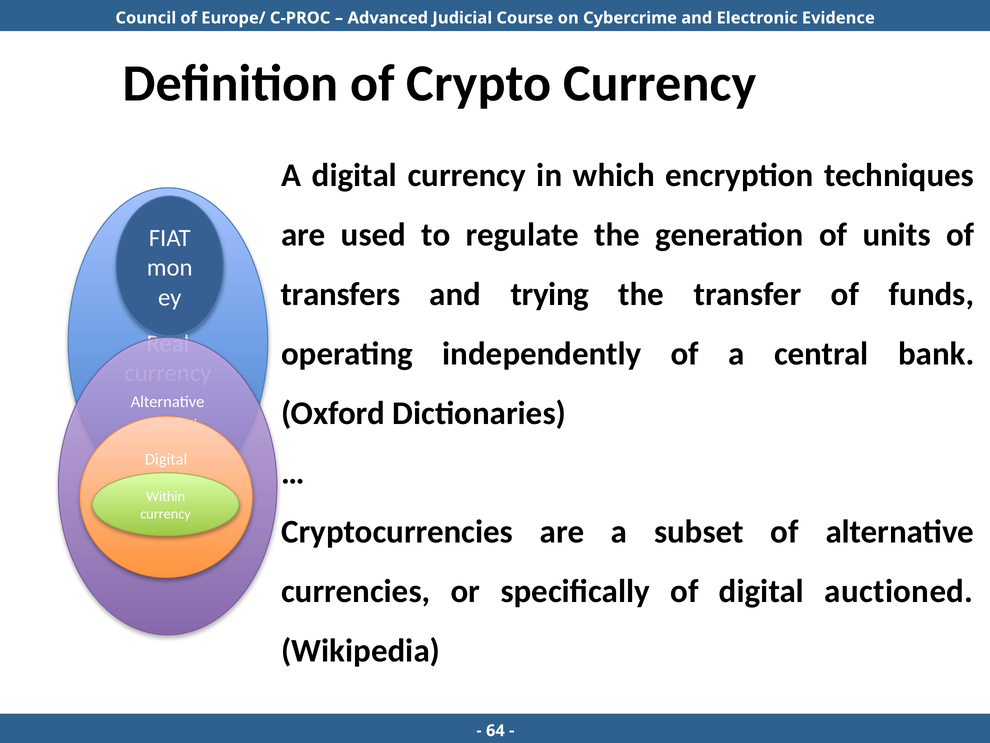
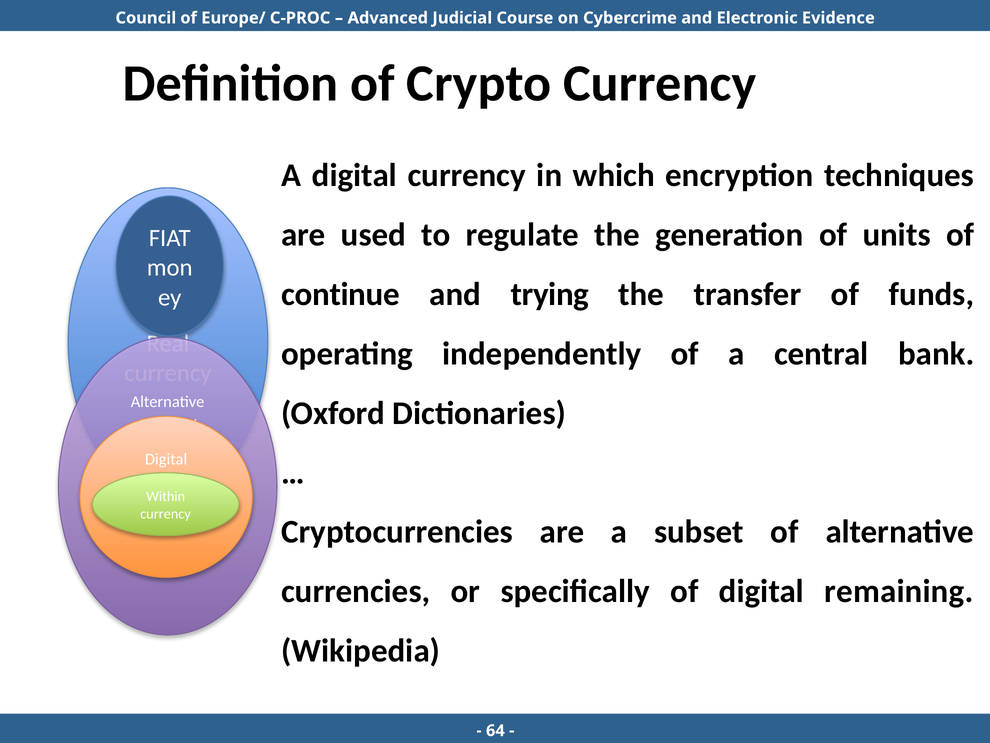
transfers: transfers -> continue (341, 294)
auctioned: auctioned -> remaining (899, 591)
